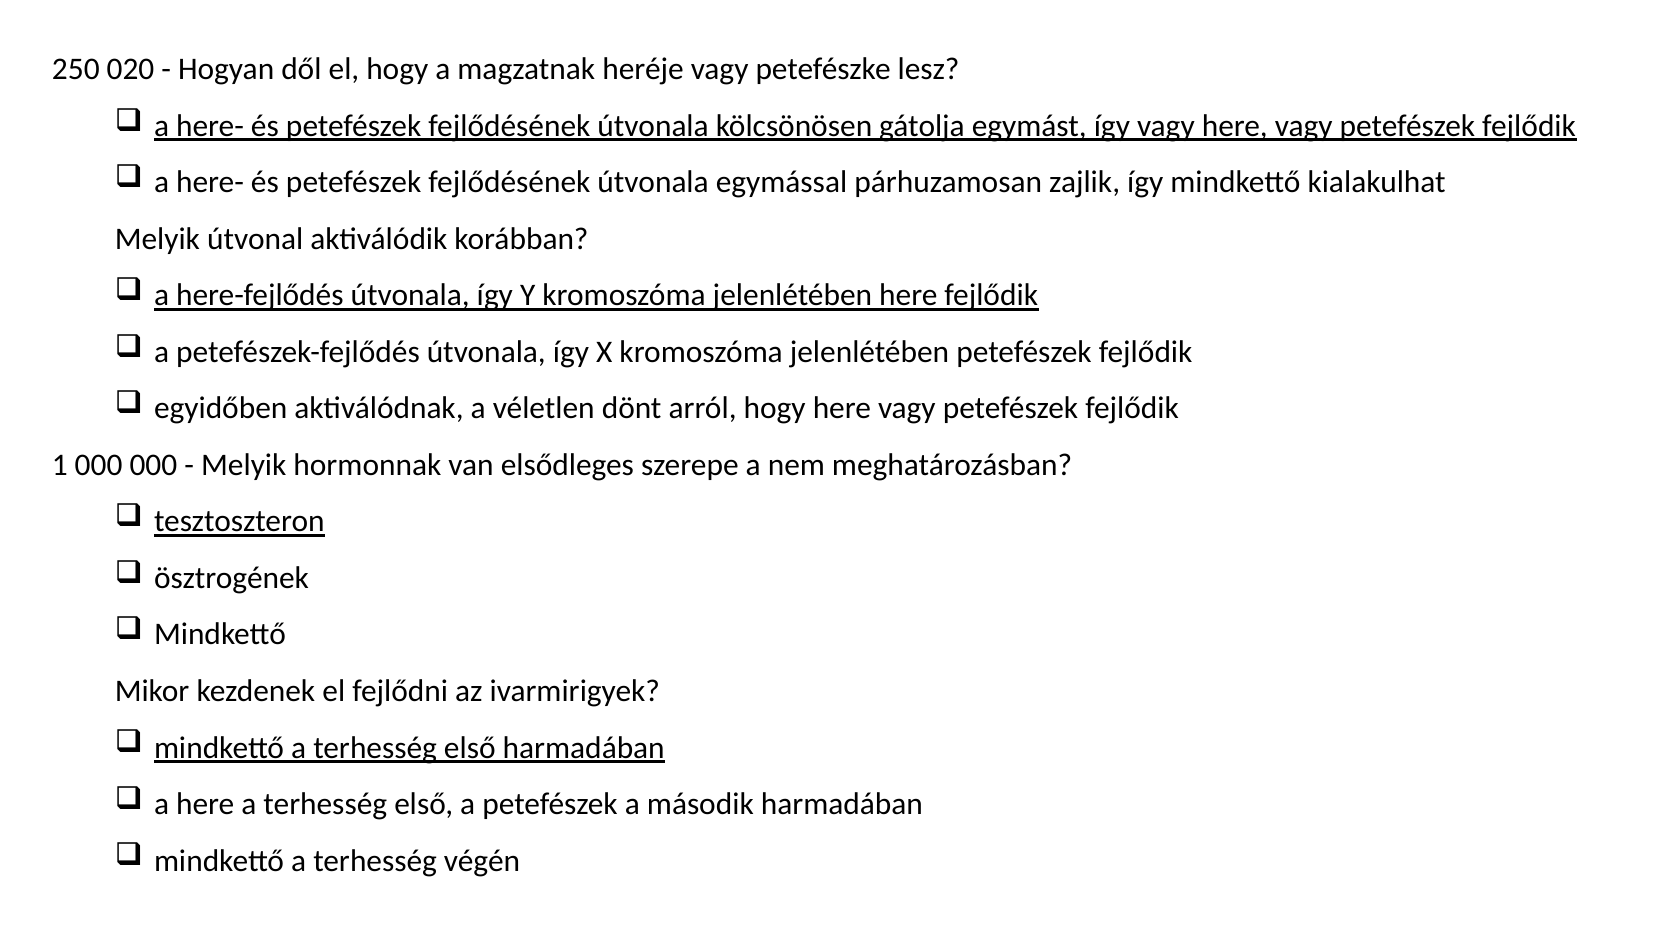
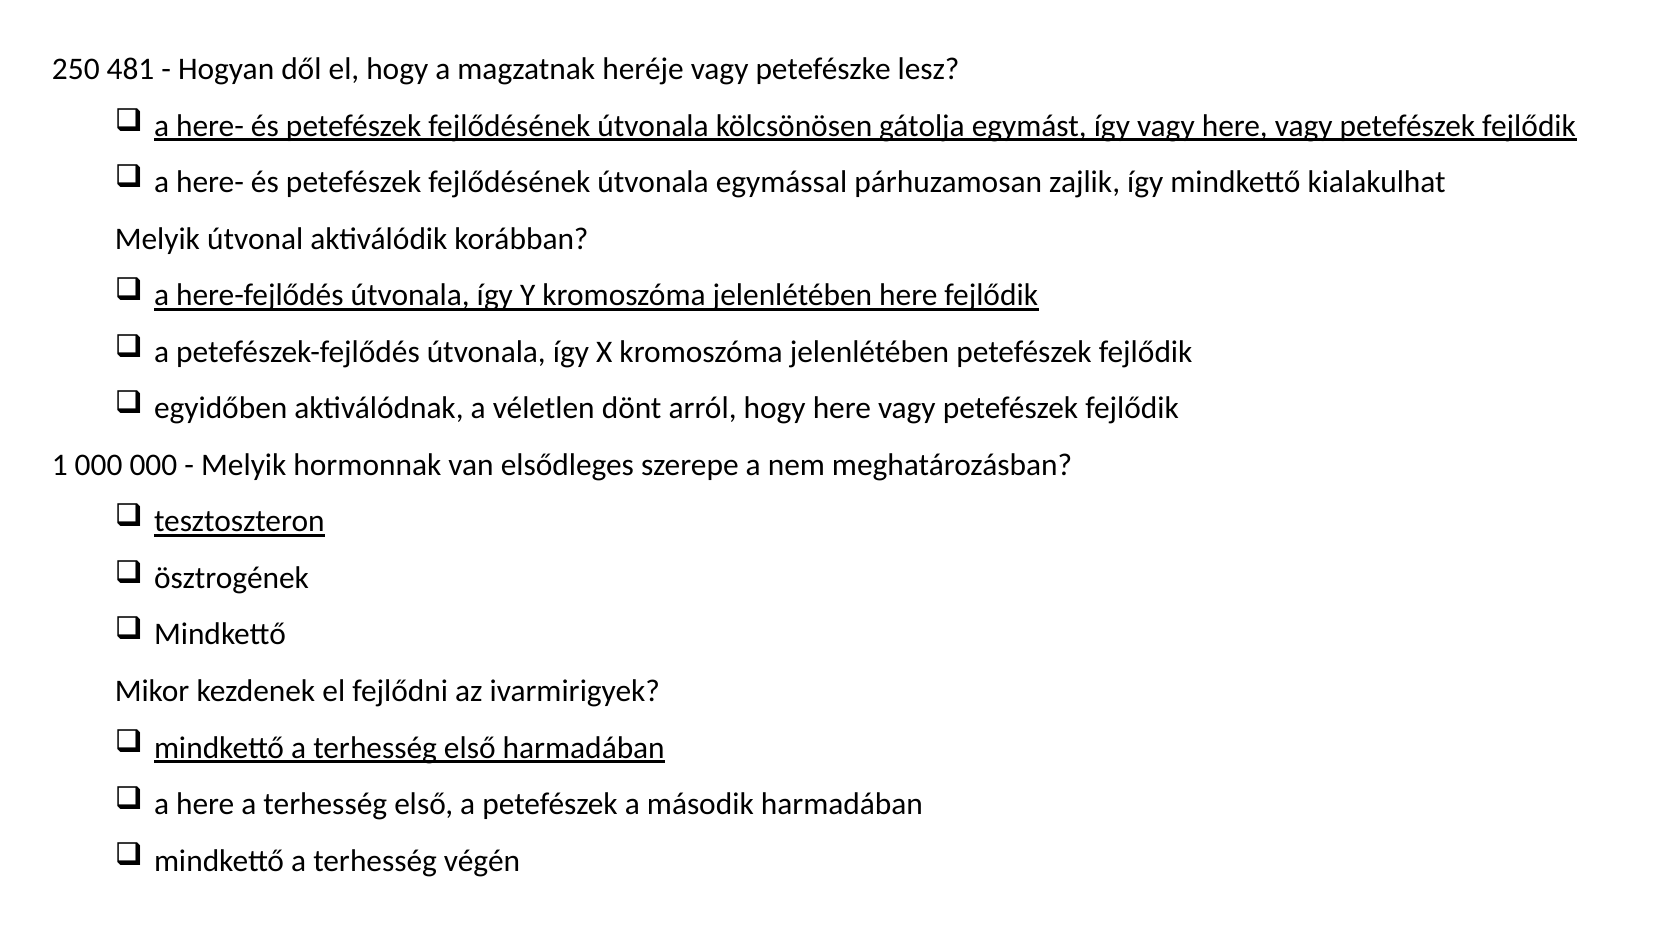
020: 020 -> 481 (130, 69)
